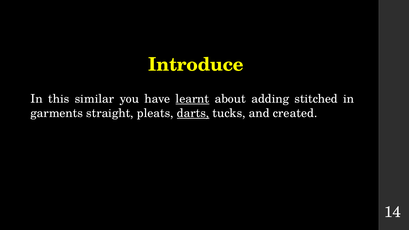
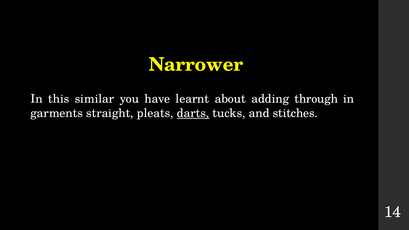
Introduce: Introduce -> Narrower (196, 65)
learnt underline: present -> none (192, 99)
stitched: stitched -> through (316, 99)
created: created -> stitches (295, 113)
